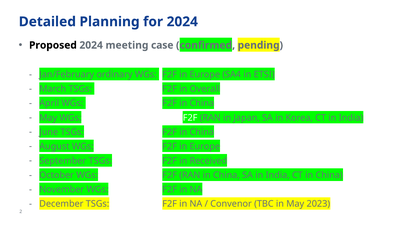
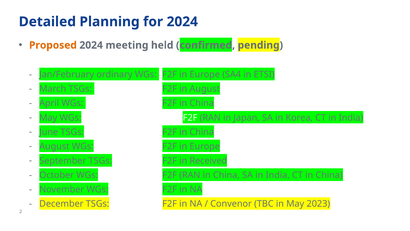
Proposed colour: black -> orange (53, 45)
case: case -> held (162, 45)
in Overall: Overall -> August (205, 89)
